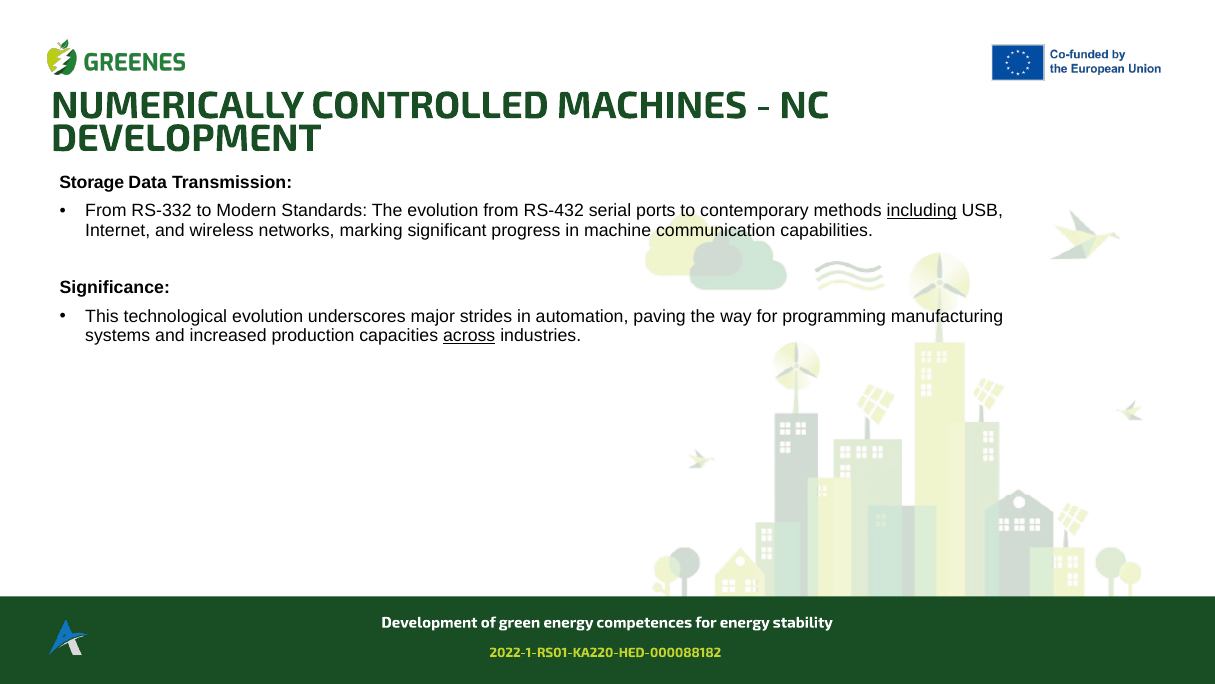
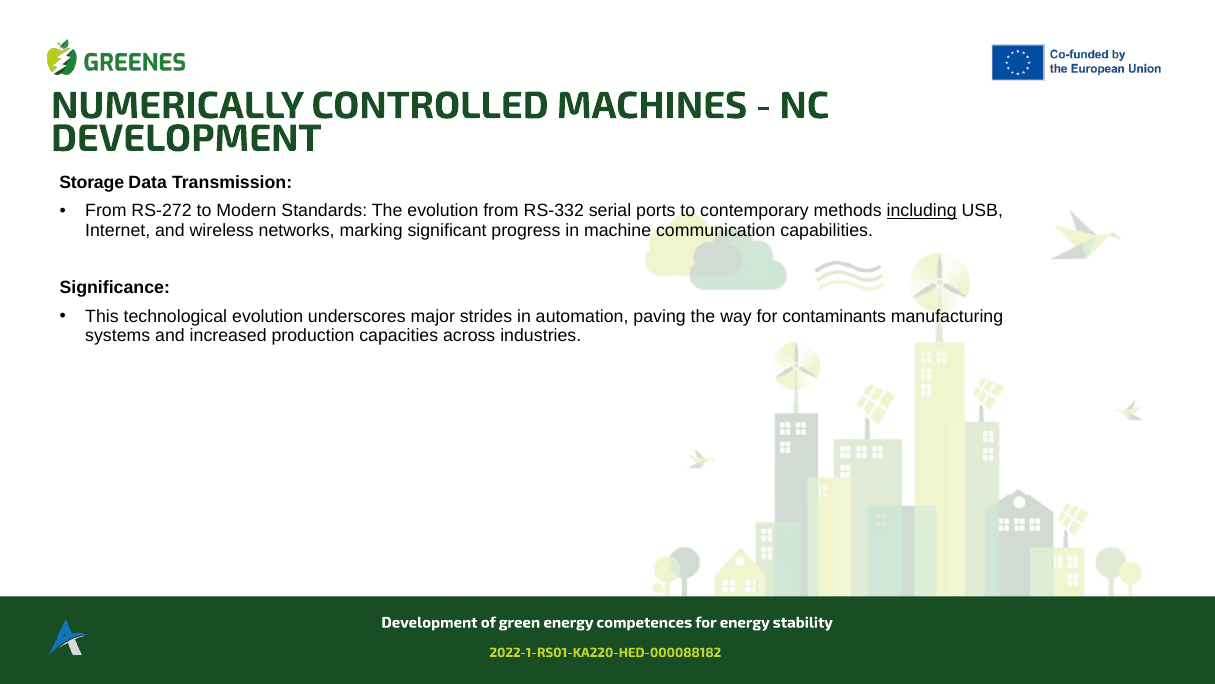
RS-332: RS-332 -> RS-272 (162, 211)
RS-432: RS-432 -> RS-332 (554, 211)
programming: programming -> contaminants (834, 316)
across underline: present -> none (469, 335)
